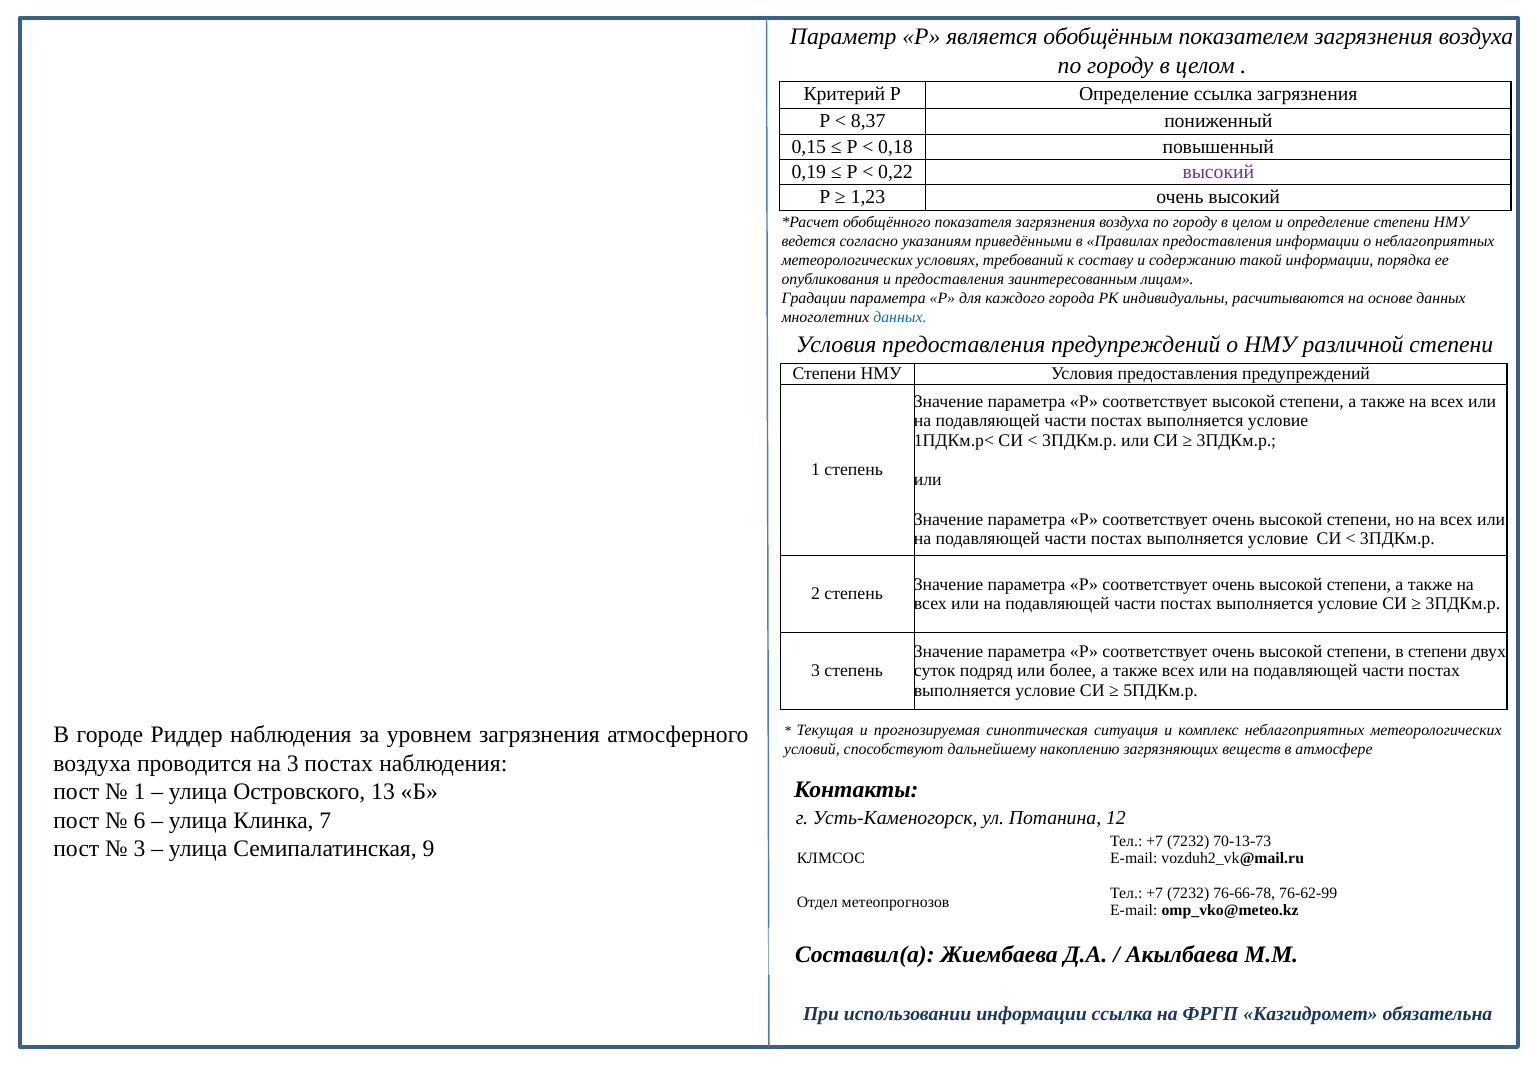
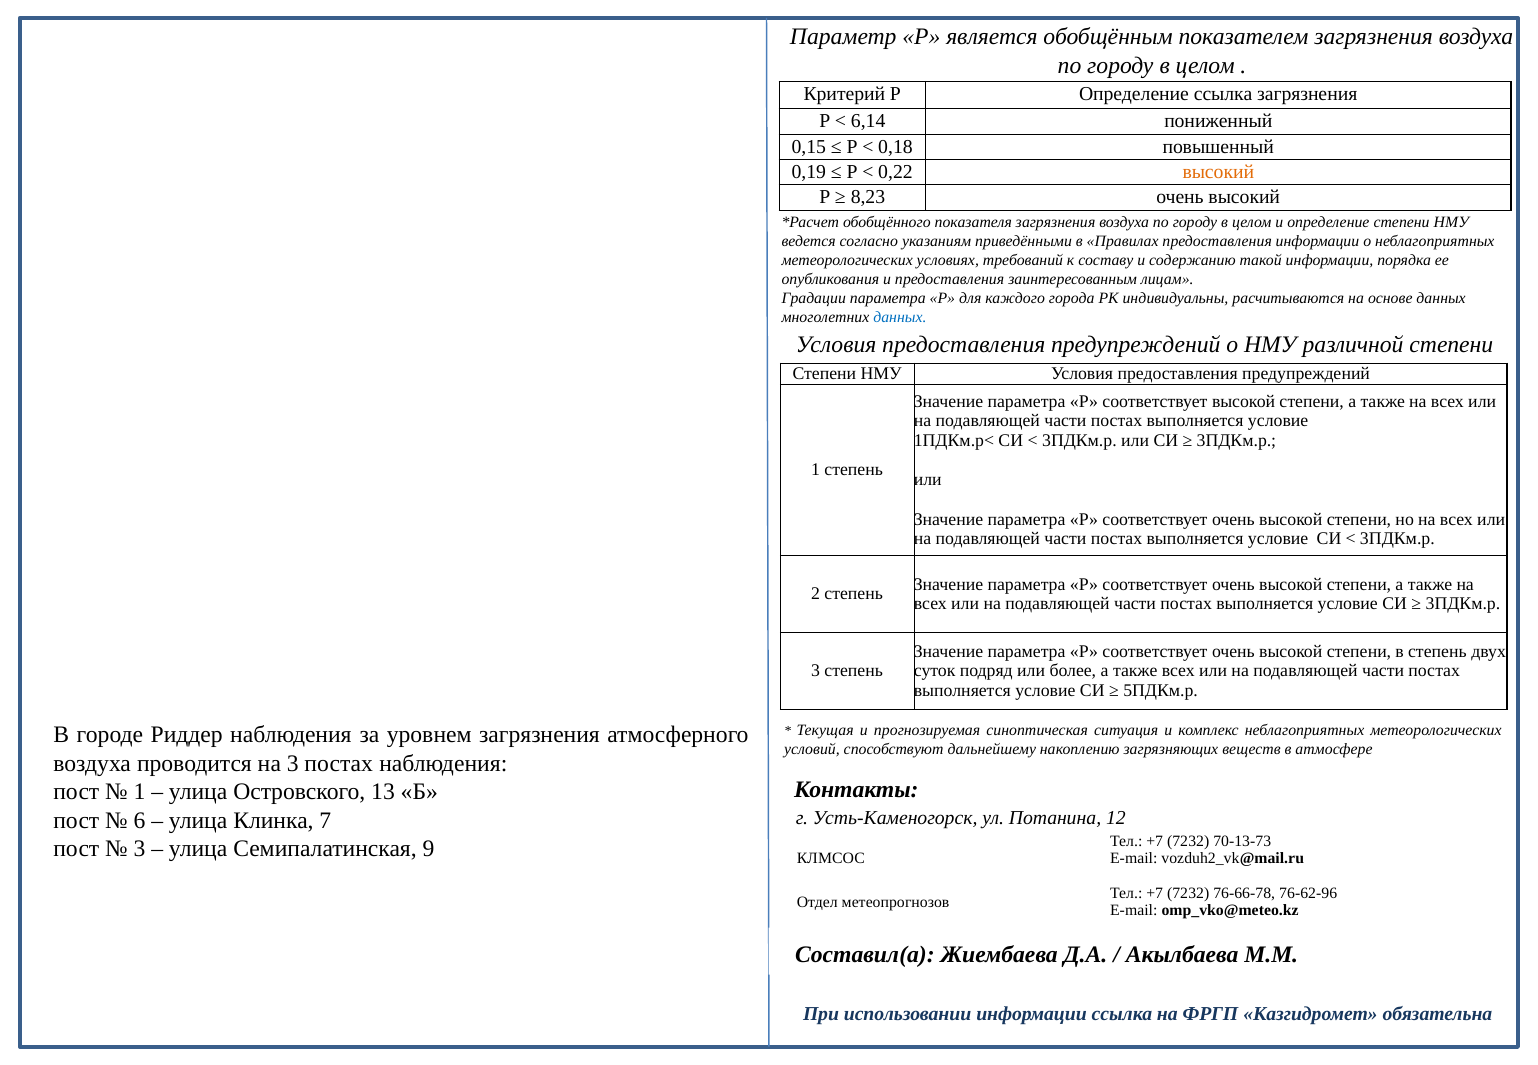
8,37: 8,37 -> 6,14 (868, 121)
высокий colour: purple -> orange (1218, 172)
1,23: 1,23 -> 8,23 (868, 197)
в степени: степени -> степень (1437, 651)
76-62-99: 76-62-99 -> 76-62-96 (1308, 893)
